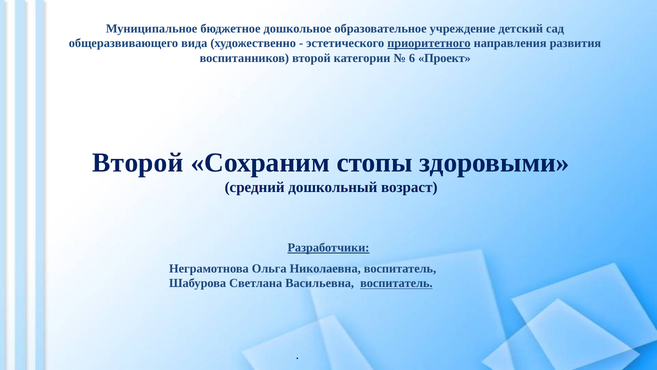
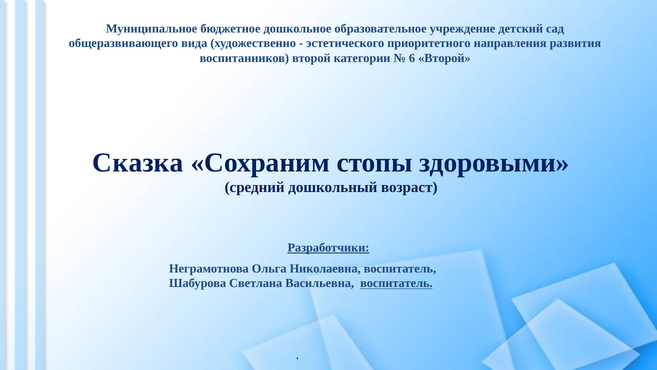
приоритетного underline: present -> none (429, 43)
6 Проект: Проект -> Второй (444, 58)
Второй: Второй -> Сказка (138, 162)
